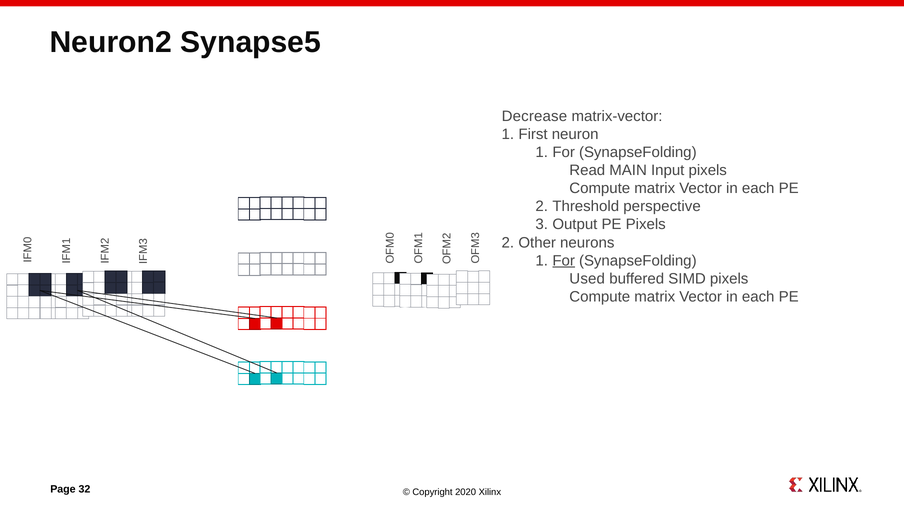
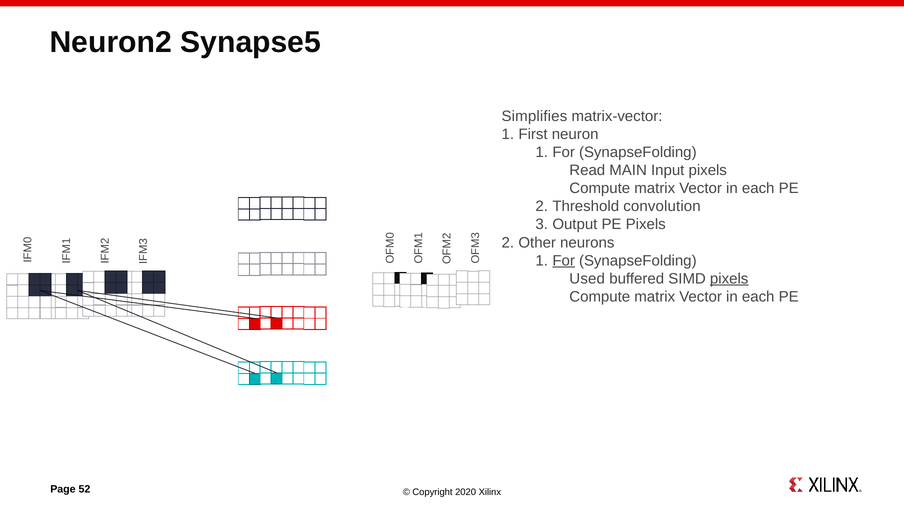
Decrease: Decrease -> Simplifies (534, 116)
perspective: perspective -> convolution (662, 207)
pixels underline: none -> present (729, 279)
32: 32 -> 52 (84, 490)
